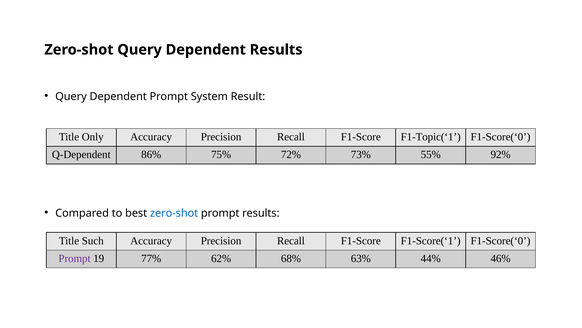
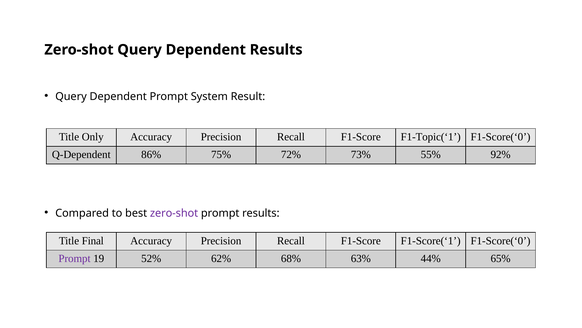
zero-shot colour: blue -> purple (174, 213)
Such: Such -> Final (93, 240)
77%: 77% -> 52% (151, 258)
46%: 46% -> 65% (501, 258)
